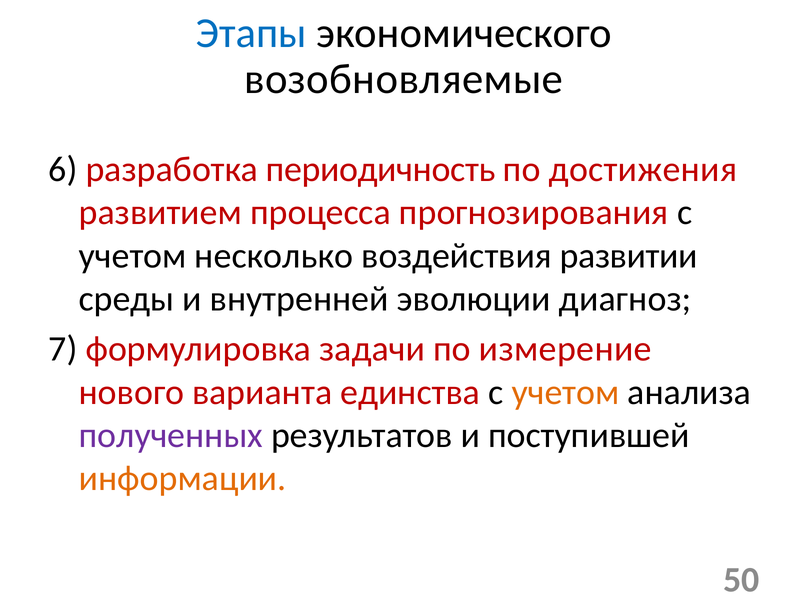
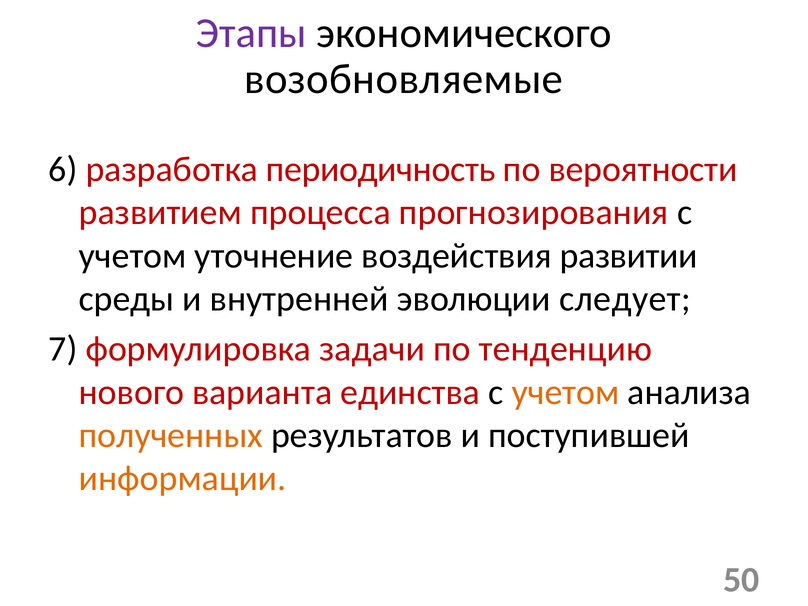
Этапы colour: blue -> purple (251, 33)
достижения: достижения -> вероятности (643, 170)
несколько: несколько -> уточнение (274, 256)
диагноз: диагноз -> следует (625, 299)
измерение: измерение -> тенденцию (565, 349)
полученных colour: purple -> orange (171, 435)
